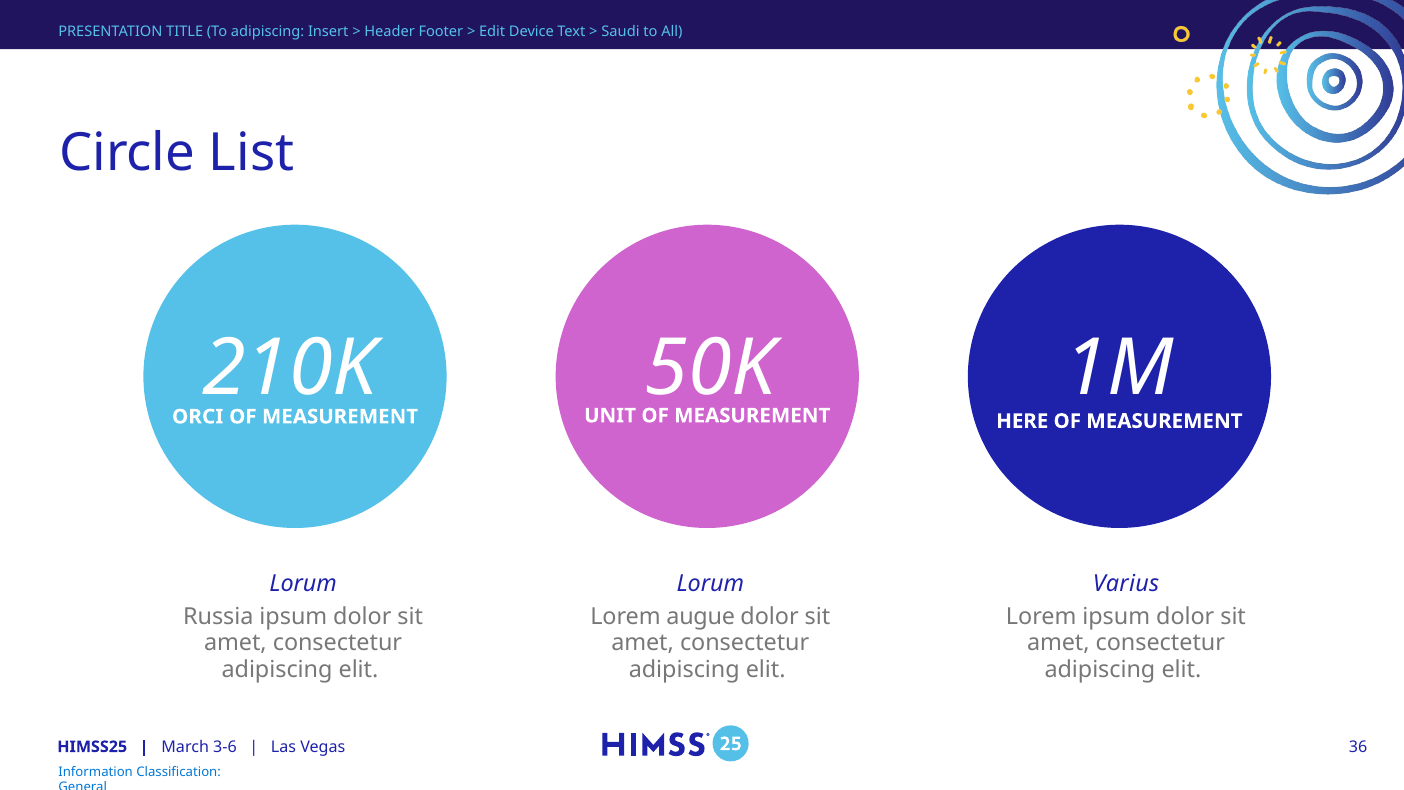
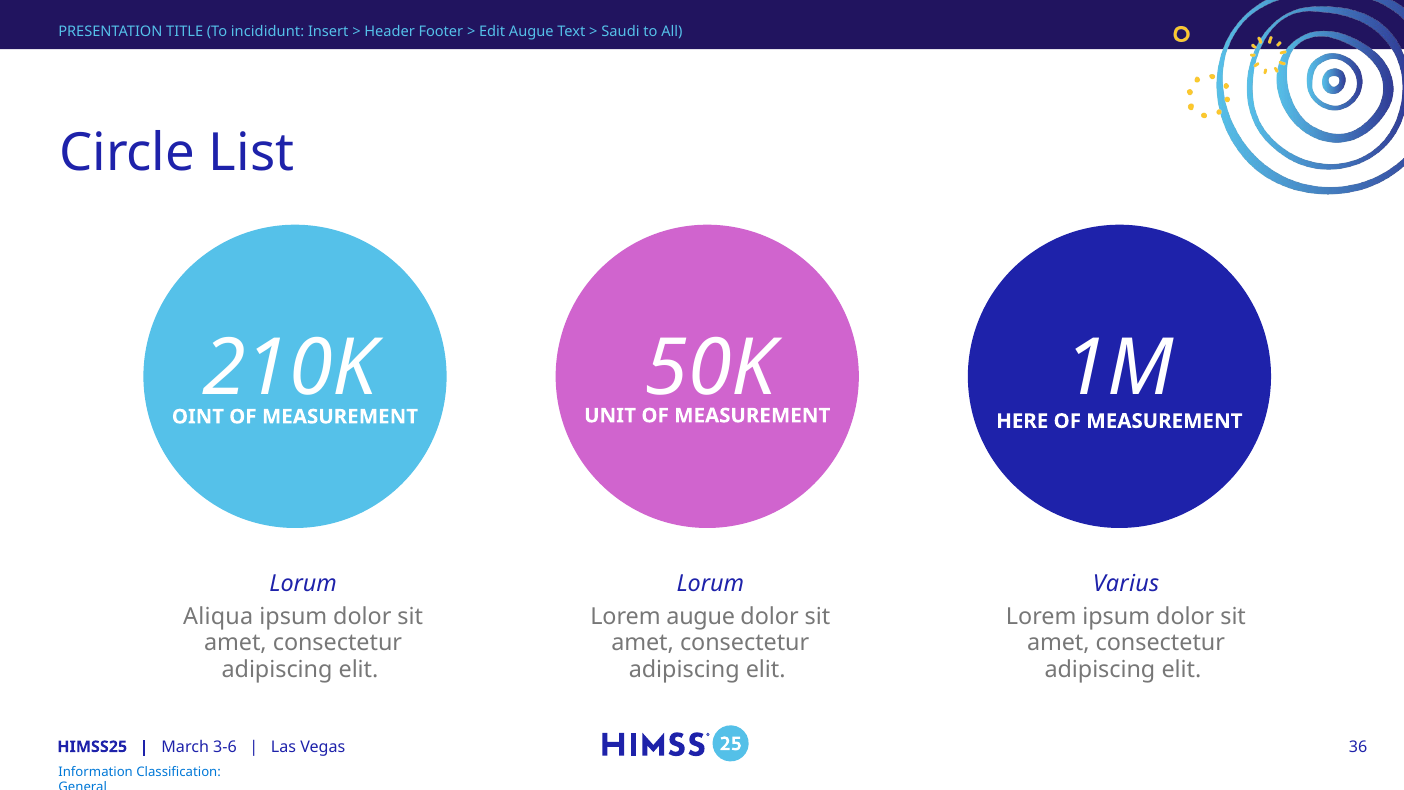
To adipiscing: adipiscing -> incididunt (268, 31)
Edit Device: Device -> Augue (531, 31)
ORCI: ORCI -> OINT (198, 417)
Russia: Russia -> Aliqua (218, 616)
